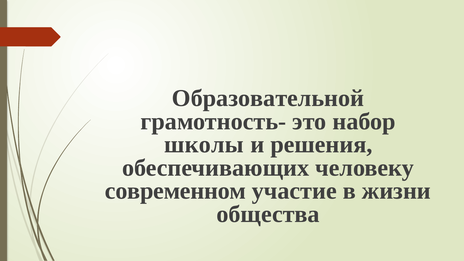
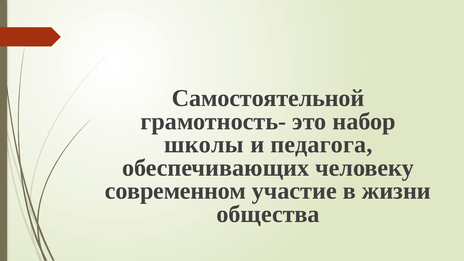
Образовательной: Образовательной -> Самостоятельной (268, 98)
решения: решения -> педагога (321, 145)
